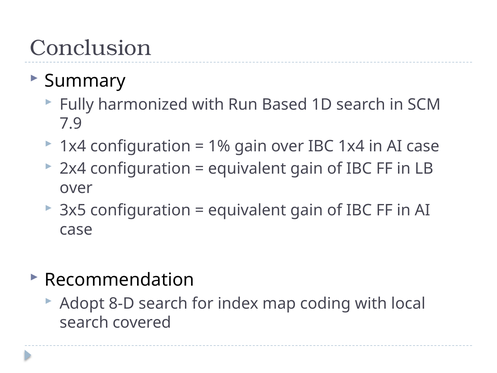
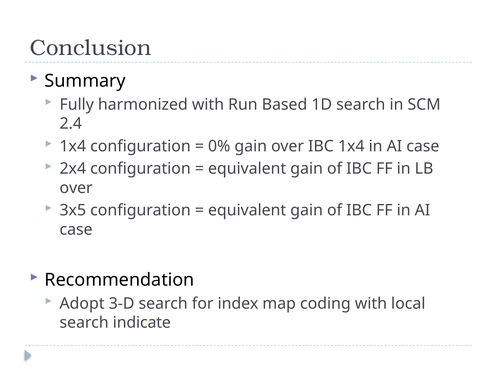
7.9: 7.9 -> 2.4 (71, 124)
1%: 1% -> 0% (219, 146)
8-D: 8-D -> 3-D (122, 303)
covered: covered -> indicate (142, 322)
